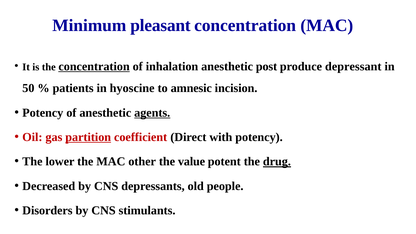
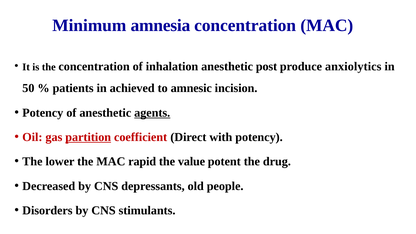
pleasant: pleasant -> amnesia (160, 26)
concentration underline: present -> none (94, 66)
depressant: depressant -> anxiolytics (353, 66)
hyoscine: hyoscine -> achieved (132, 88)
other: other -> rapid (142, 162)
drug underline: present -> none (277, 162)
